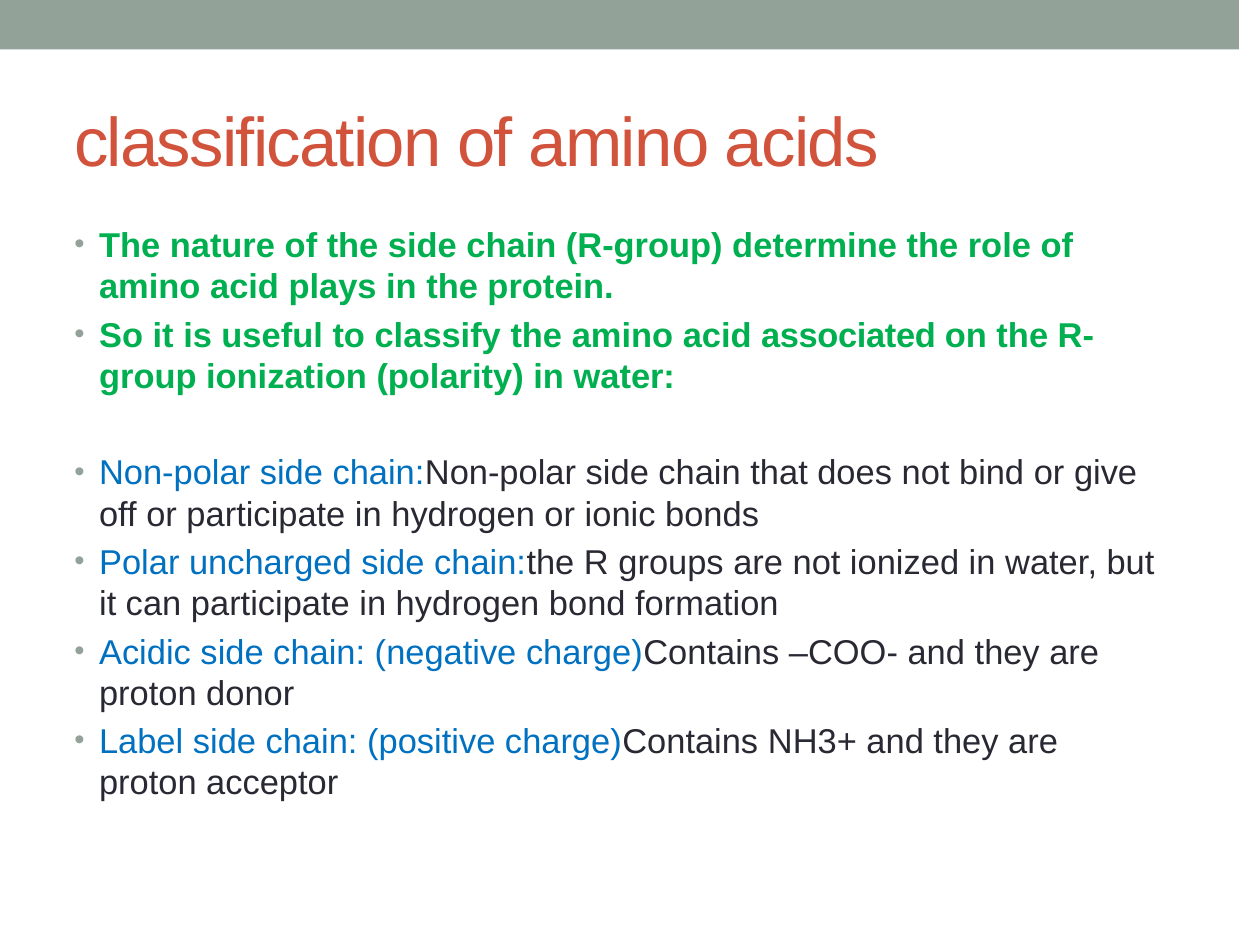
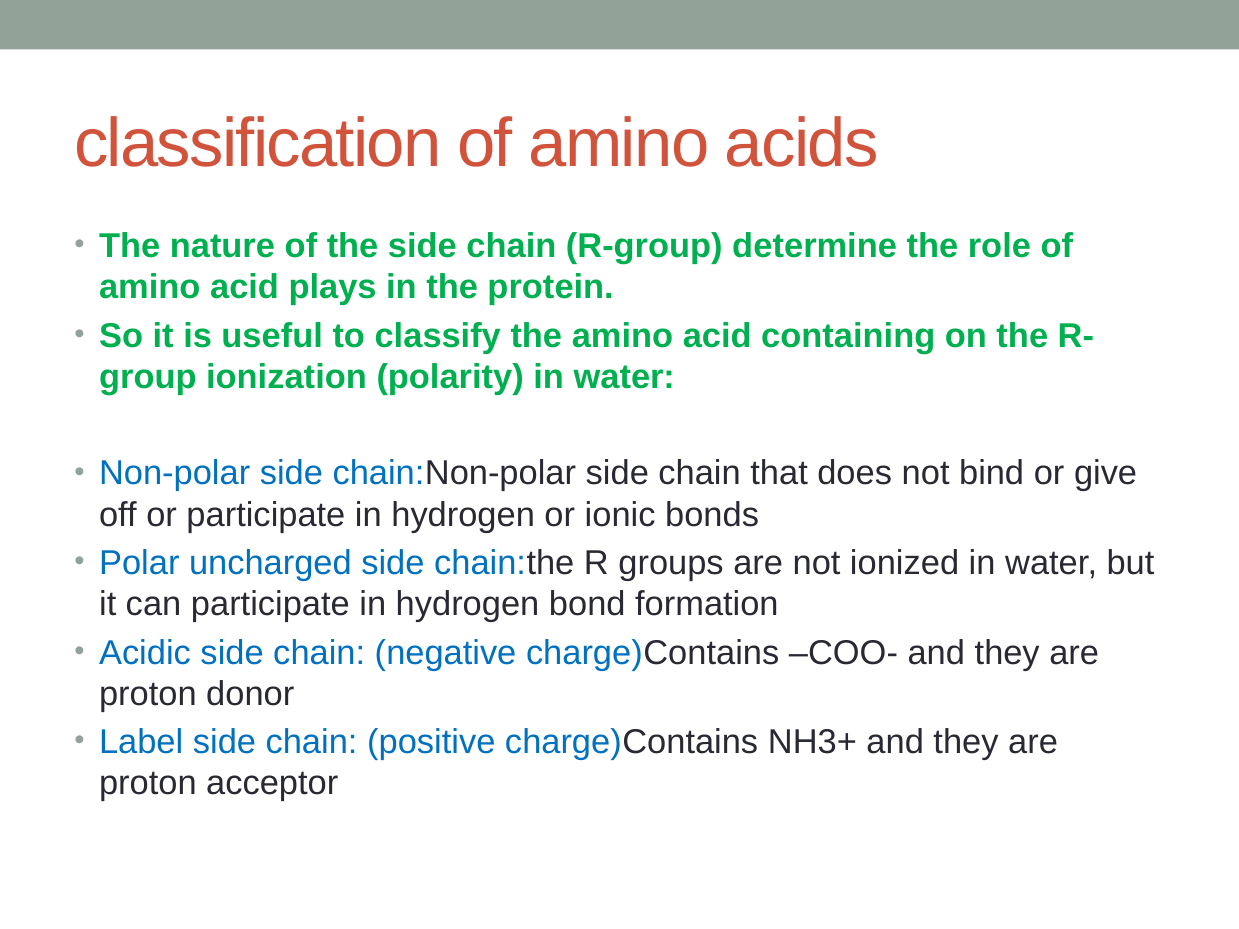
associated: associated -> containing (848, 336)
